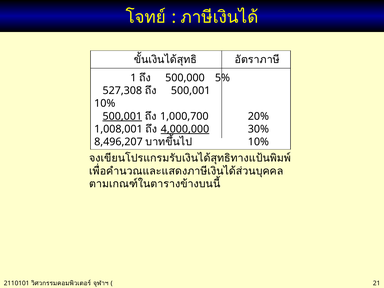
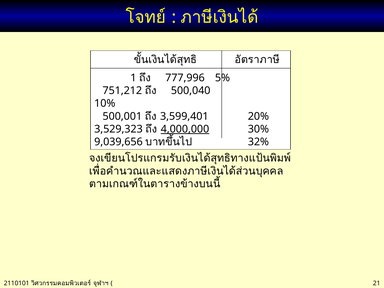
500,000: 500,000 -> 777,996 (185, 78)
527,308: 527,308 -> 751,212 (122, 91)
500,001: 500,001 -> 500,040 (191, 91)
500,001 underline: present -> none (122, 116)
1,000,700: 1,000,700 -> 3,599,401 (184, 116)
1,008,001: 1,008,001 -> 3,529,323 (118, 129)
8,496,207: 8,496,207 -> 9,039,656 (118, 142)
10%: 10% -> 32% (258, 142)
